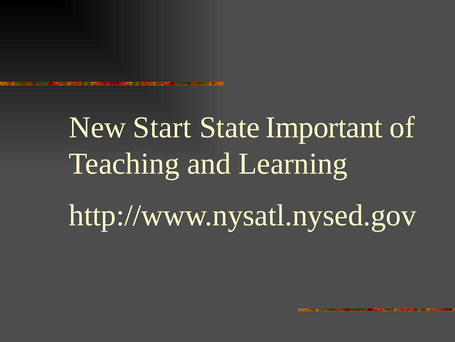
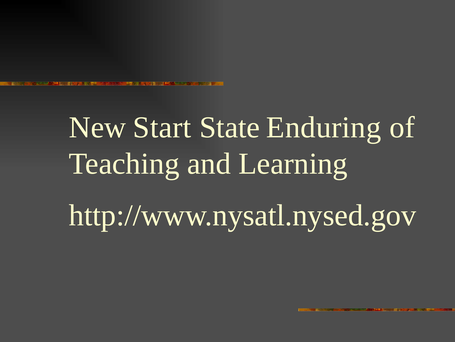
Important: Important -> Enduring (324, 127)
